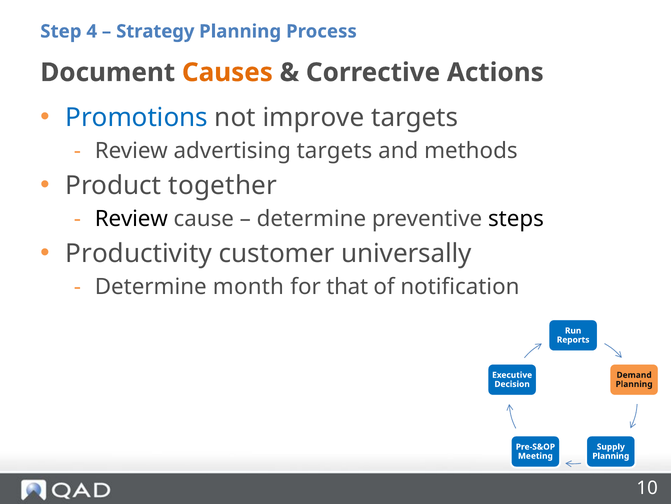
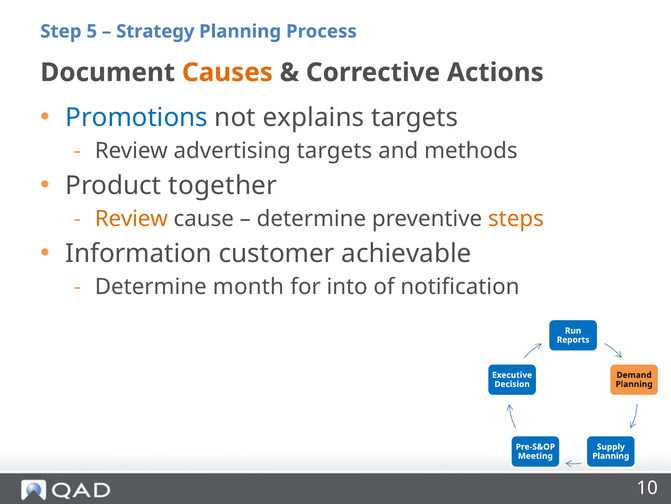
4: 4 -> 5 (92, 31)
improve: improve -> explains (313, 117)
Review colour: black -> orange (131, 219)
steps colour: black -> orange (516, 219)
Productivity: Productivity -> Information (139, 253)
universally: universally -> achievable (406, 253)
that: that -> into (347, 286)
